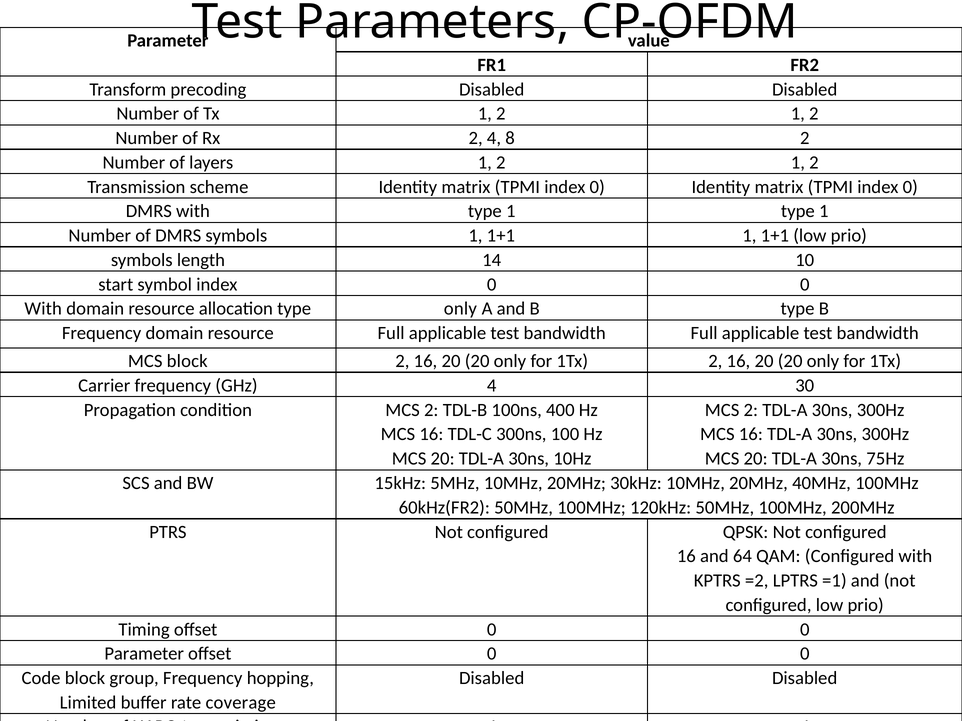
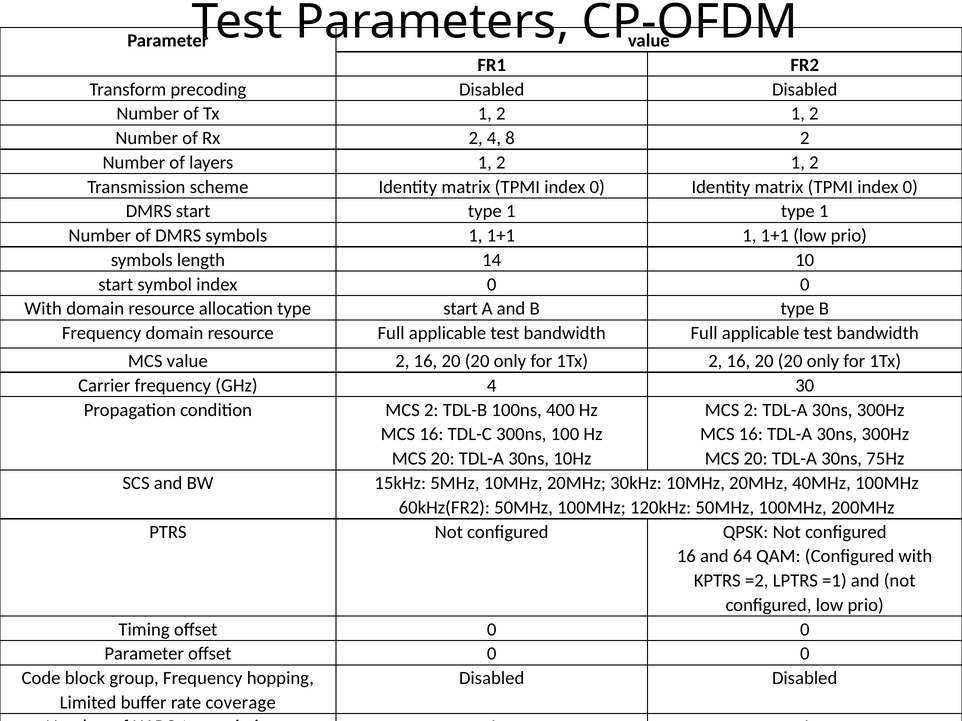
DMRS with: with -> start (193, 211)
type only: only -> start (461, 309)
MCS block: block -> value (187, 361)
